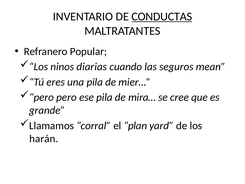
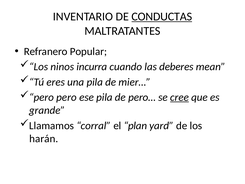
diarias: diarias -> incurra (92, 67)
seguros: seguros -> deberes (176, 67)
mira…: mira… -> pero… (142, 97)
cree underline: none -> present (180, 97)
